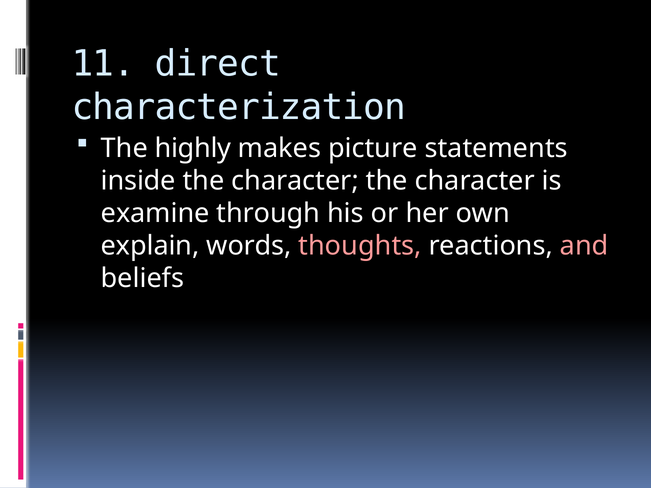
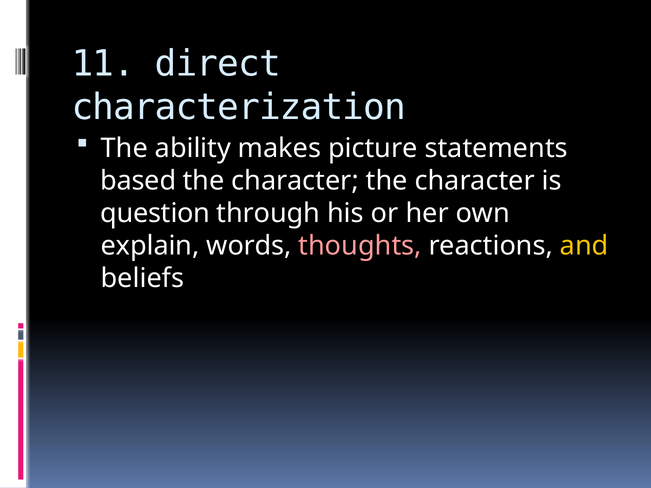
highly: highly -> ability (193, 148)
inside: inside -> based (138, 181)
examine: examine -> question (155, 213)
and colour: pink -> yellow (584, 246)
